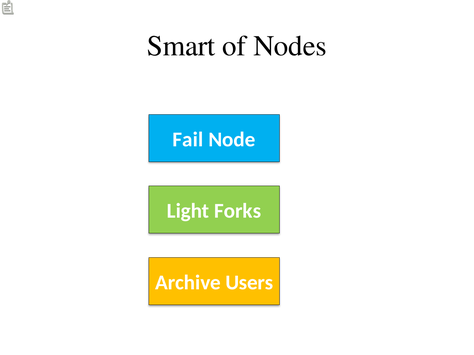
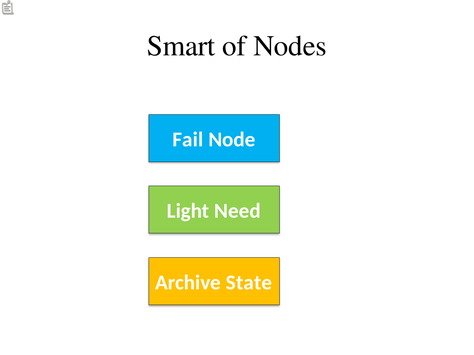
Forks: Forks -> Need (237, 211)
Users: Users -> State (249, 283)
